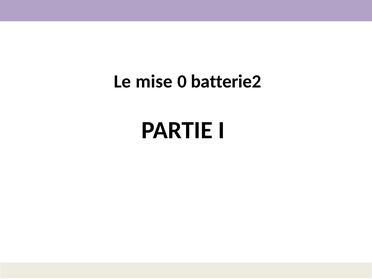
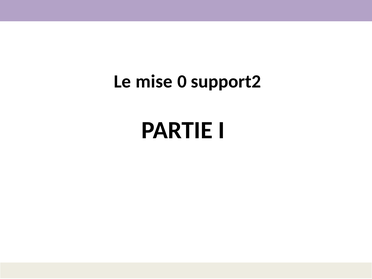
batterie2: batterie2 -> support2 (226, 82)
